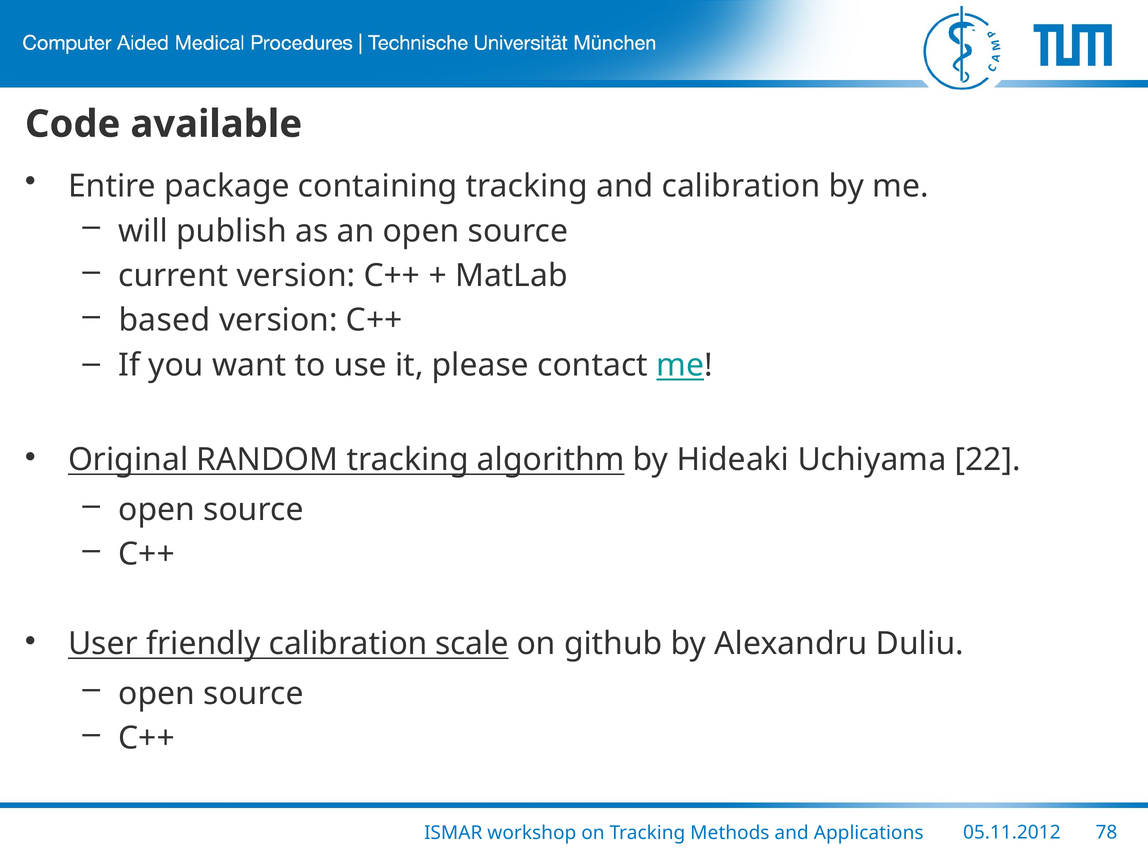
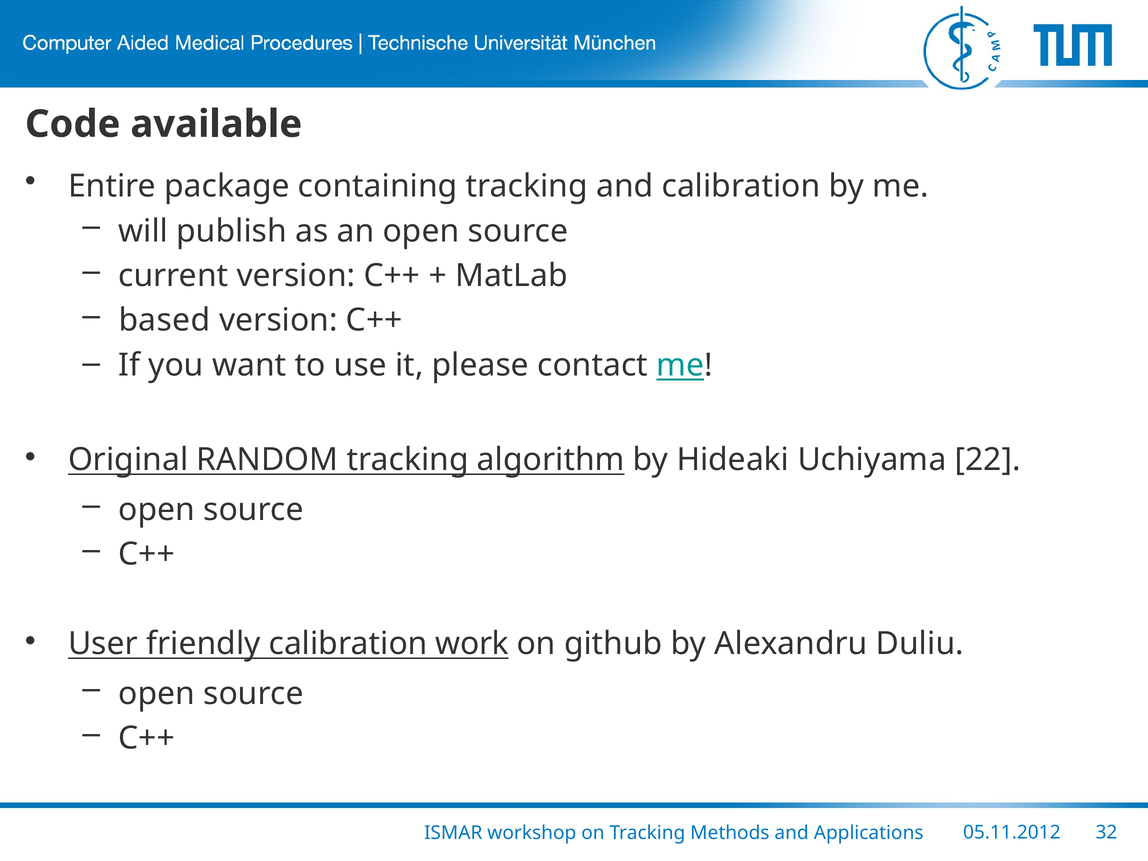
scale: scale -> work (472, 644)
78: 78 -> 32 (1106, 833)
